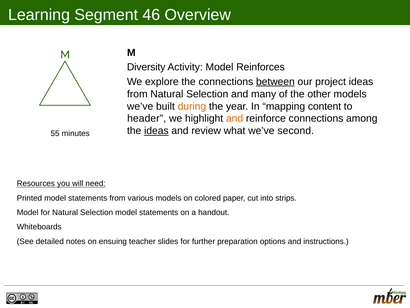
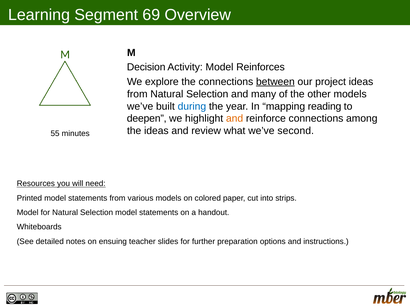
46: 46 -> 69 (151, 15)
Diversity: Diversity -> Decision (146, 67)
during colour: orange -> blue (192, 106)
content: content -> reading (325, 106)
header: header -> deepen (147, 118)
ideas underline: present -> none (156, 131)
